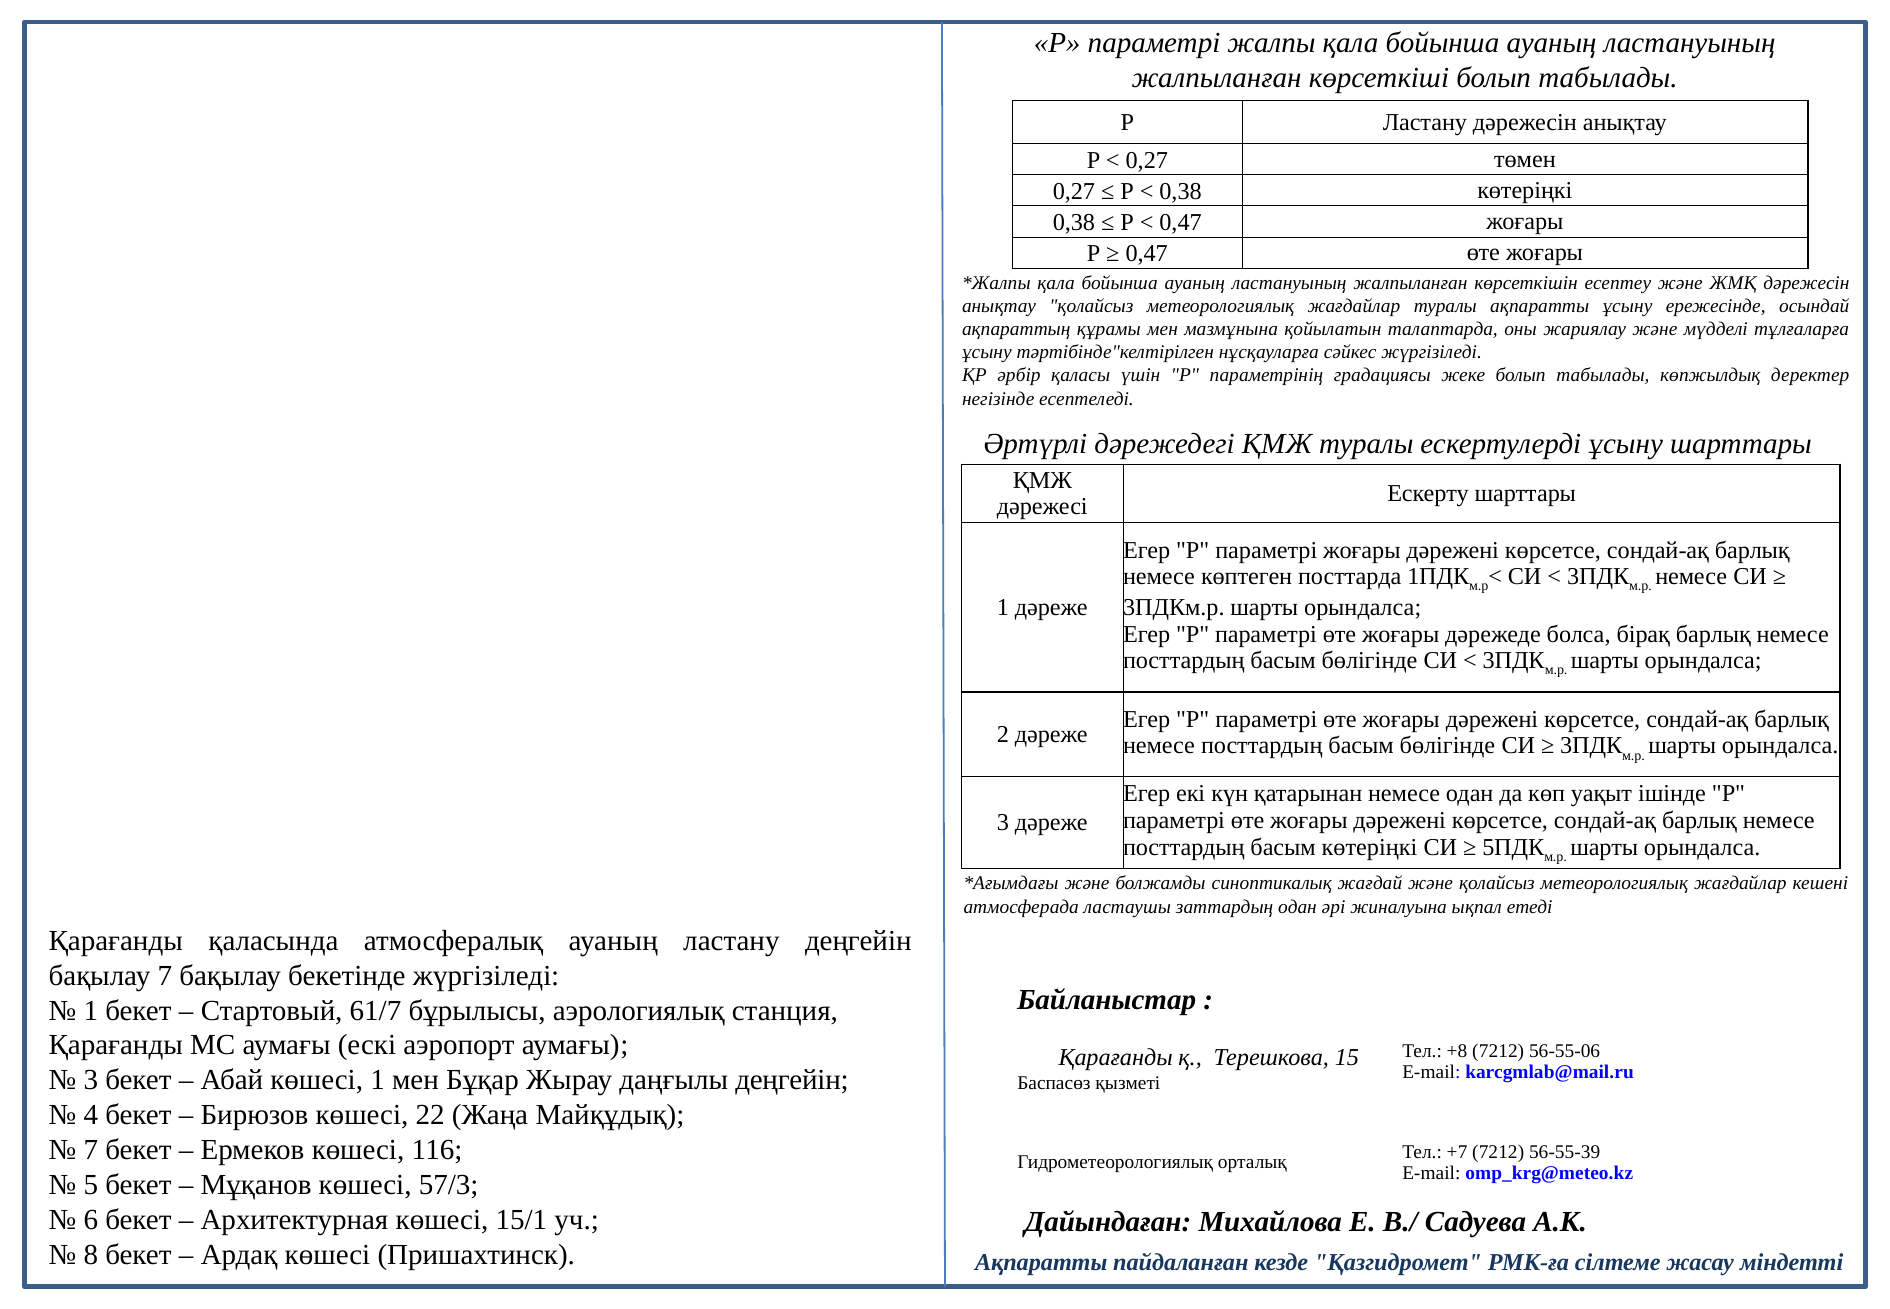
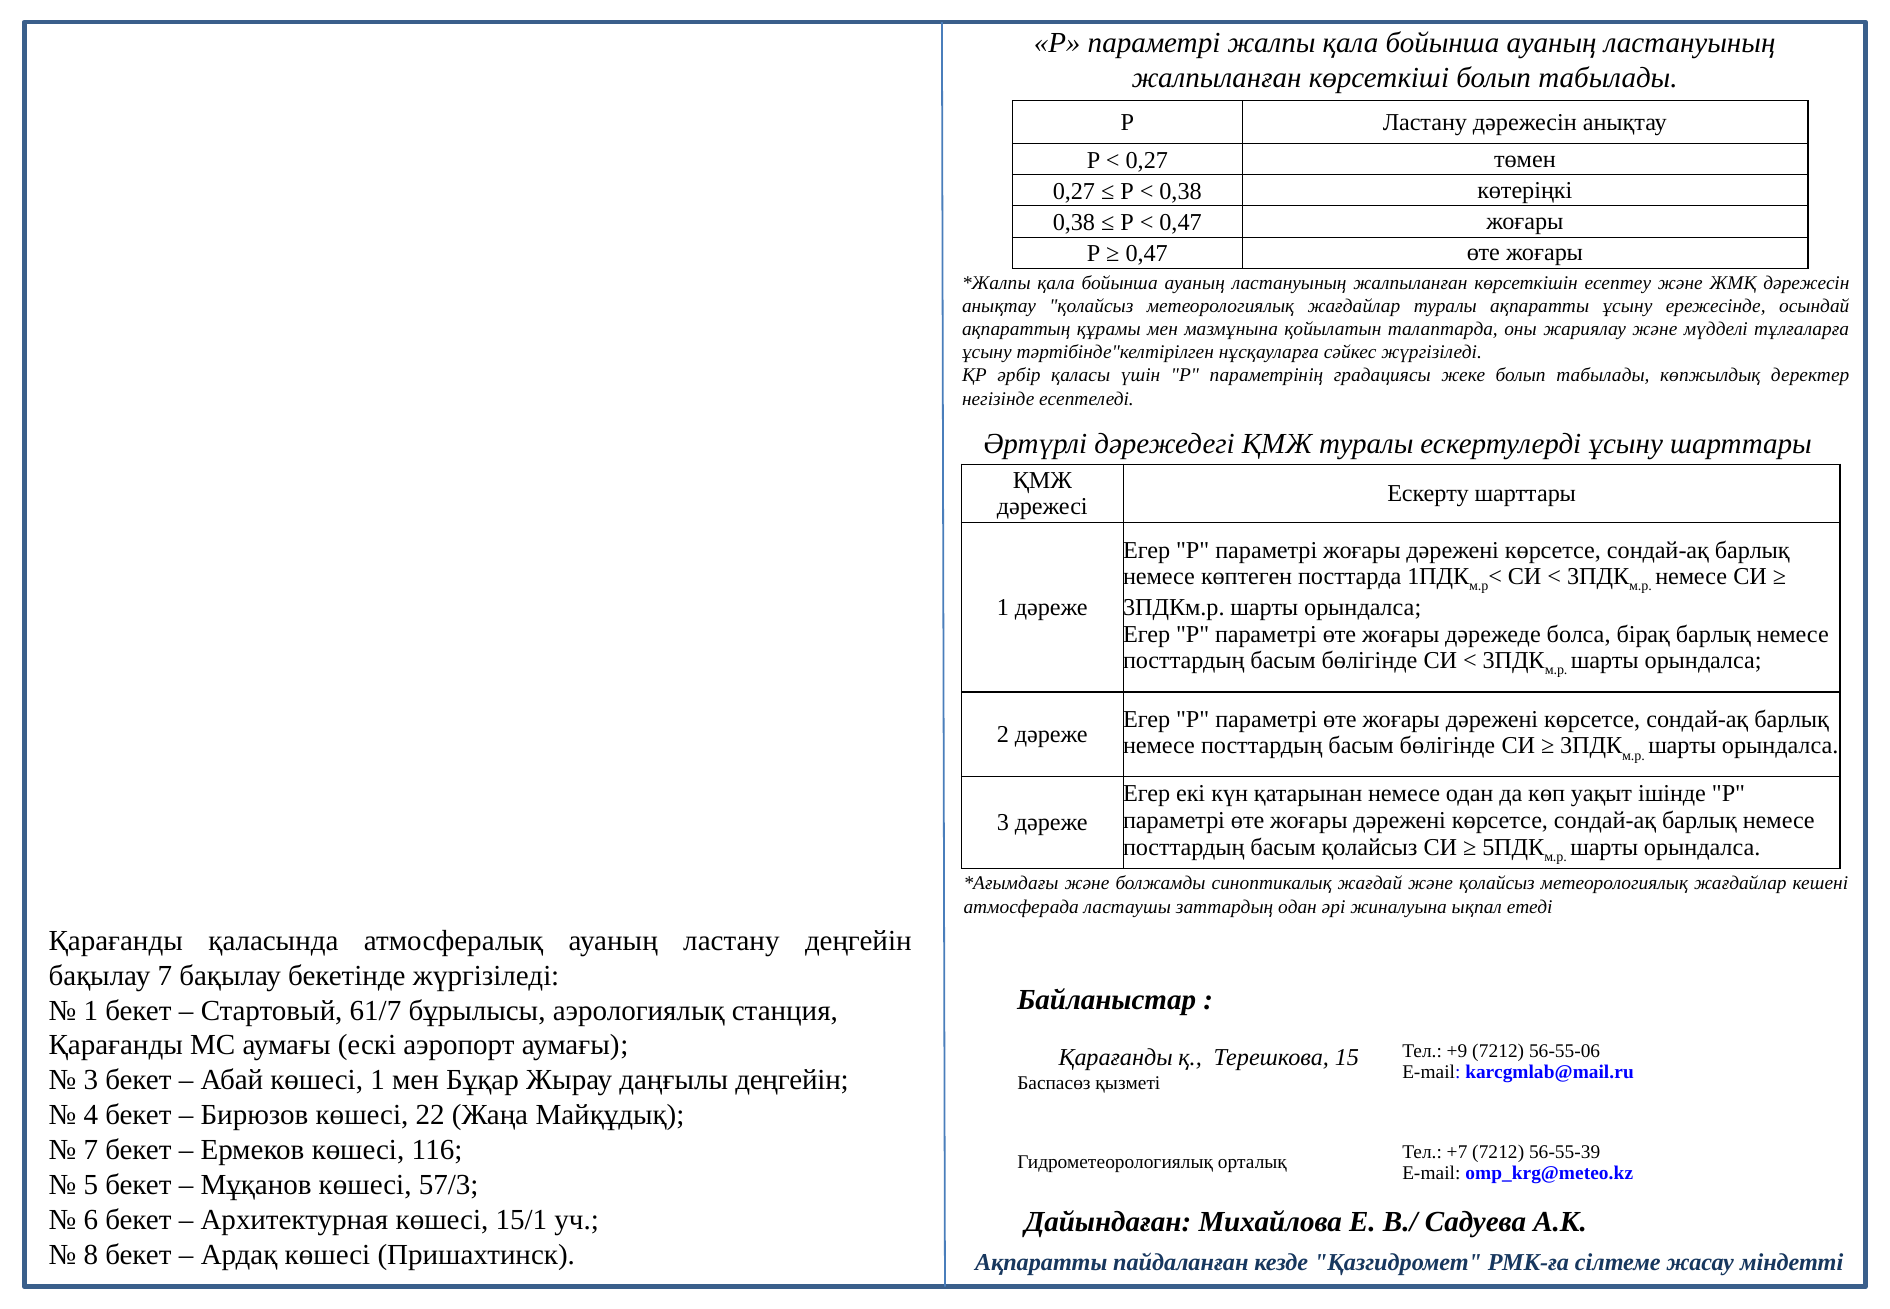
басым көтеріңкі: көтеріңкі -> қолайсыз (1370, 847)
+8: +8 -> +9 (1457, 1051)
